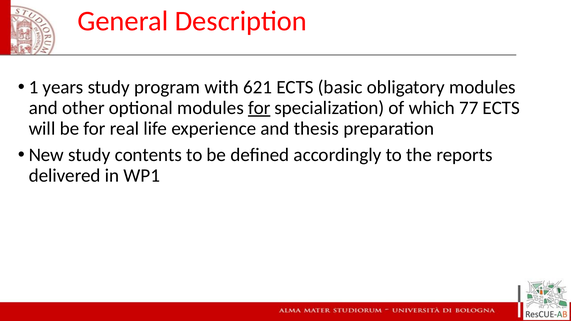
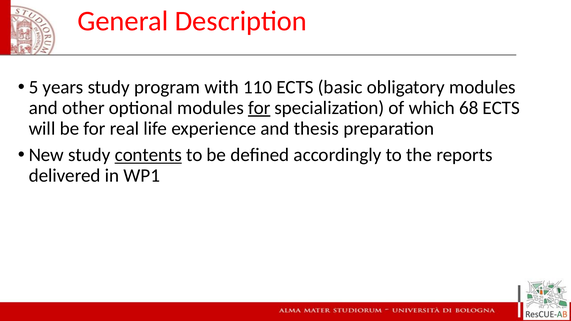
1: 1 -> 5 (33, 87)
621: 621 -> 110 (258, 87)
77: 77 -> 68 (469, 108)
contents underline: none -> present (148, 155)
